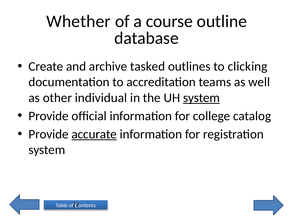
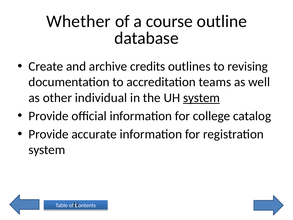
tasked: tasked -> credits (148, 66)
clicking: clicking -> revising (248, 66)
accurate underline: present -> none (94, 134)
